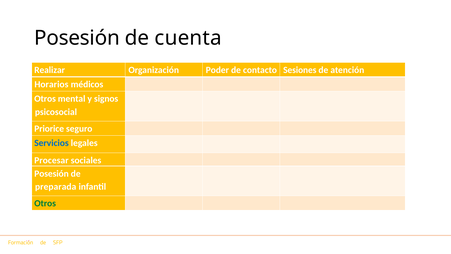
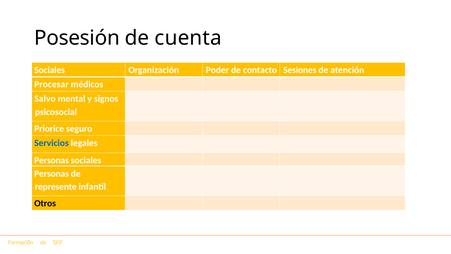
Realizar: Realizar -> Sociales (50, 70)
Horarios: Horarios -> Procesar (51, 84)
Otros: Otros -> Salvo (45, 99)
Procesar: Procesar -> Personas (52, 160)
Posesión: Posesión -> Personas (52, 173)
preparada: preparada -> represente (56, 187)
Otros colour: green -> black (45, 203)
